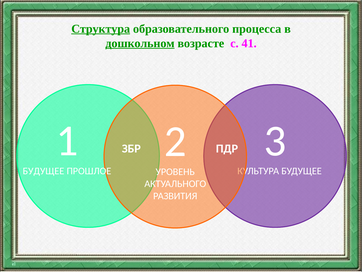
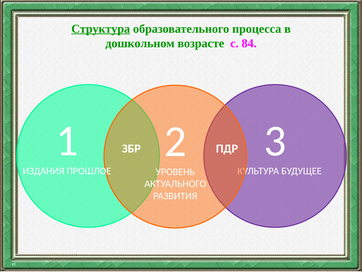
дошкольном underline: present -> none (140, 43)
41: 41 -> 84 (249, 43)
БУДУЩЕЕ: БУДУЩЕЕ -> ИЗДАНИЯ (44, 171)
